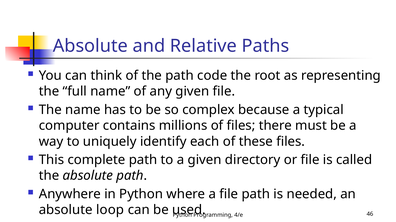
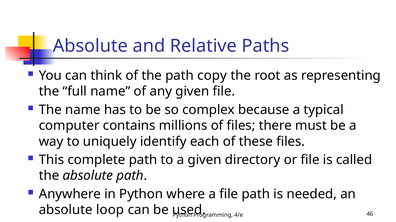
code: code -> copy (212, 76)
